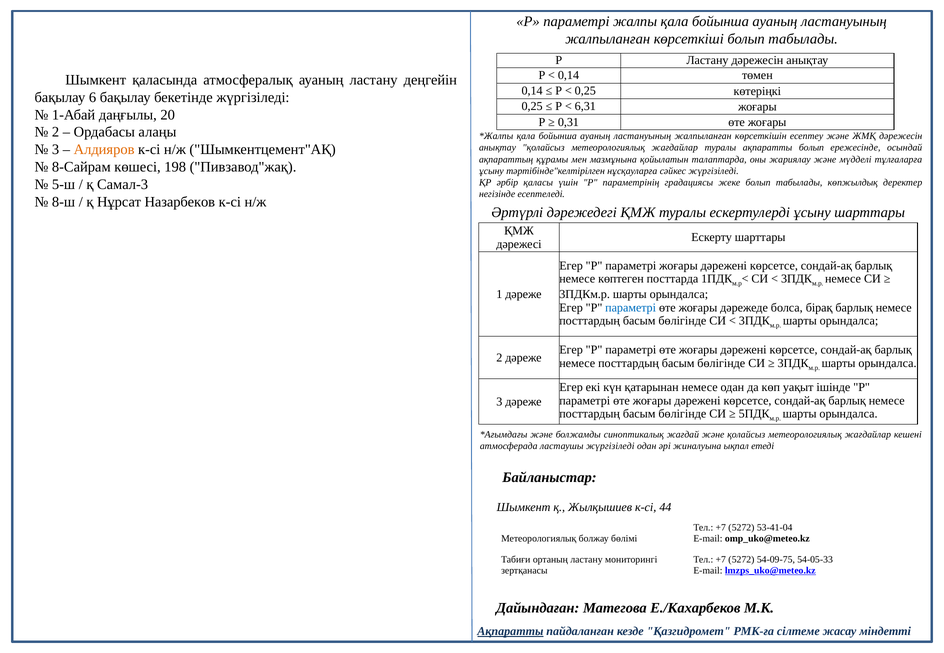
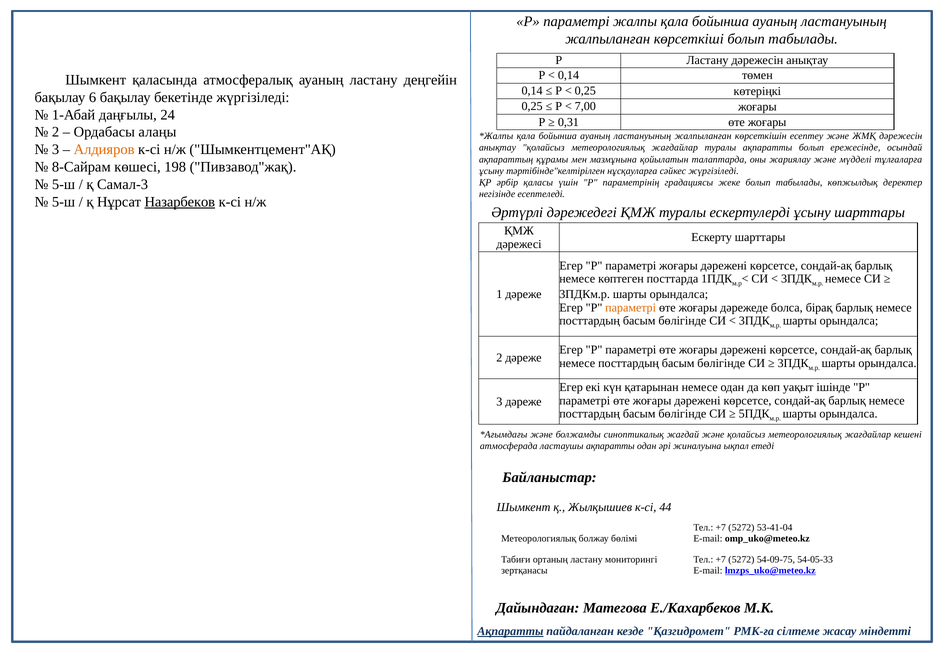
6,31: 6,31 -> 7,00 (585, 107)
20: 20 -> 24 (168, 115)
8-ш: 8-ш -> 5-ш (64, 202)
Назарбеков underline: none -> present (180, 202)
параметрі colour: blue -> orange (631, 308)
ластаушы жүргізіледі: жүргізіледі -> ақпаратты (610, 446)
